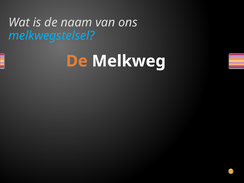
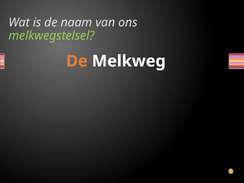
melkwegstelsel colour: light blue -> light green (52, 36)
